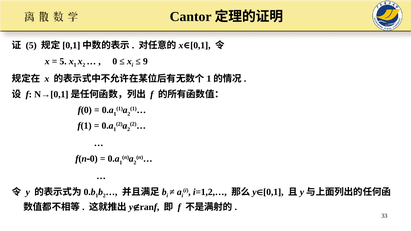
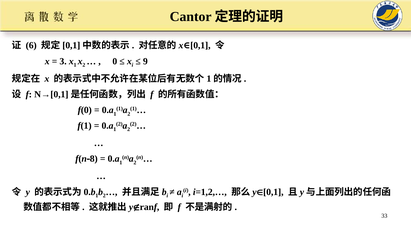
5: 5 -> 6 (31, 46)
5: 5 -> 3 (63, 62)
0: 0 -> 8 (94, 159)
